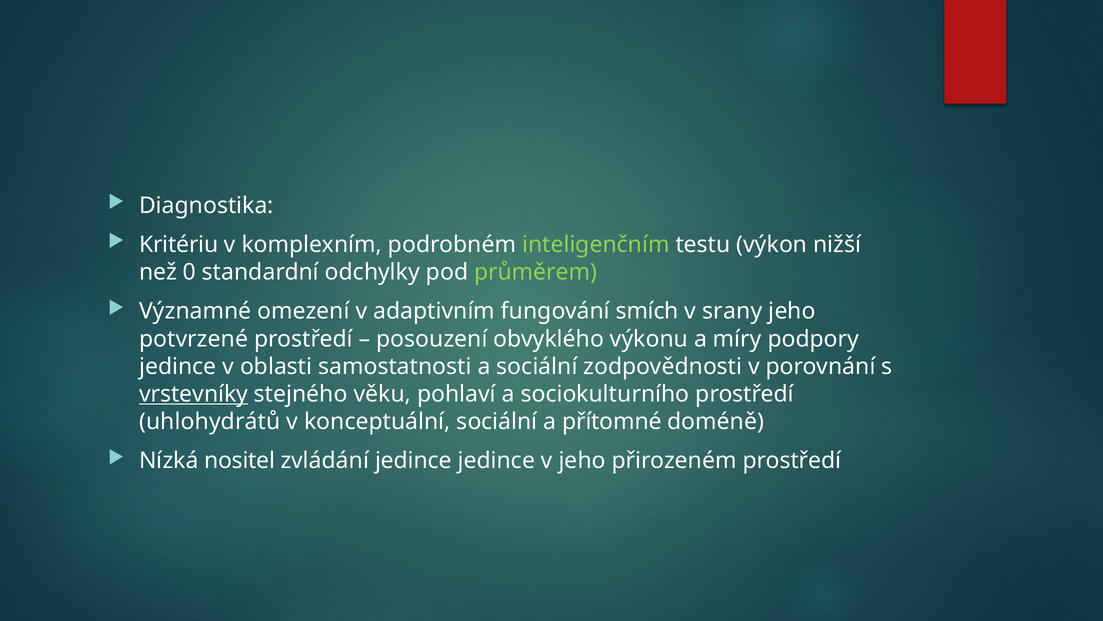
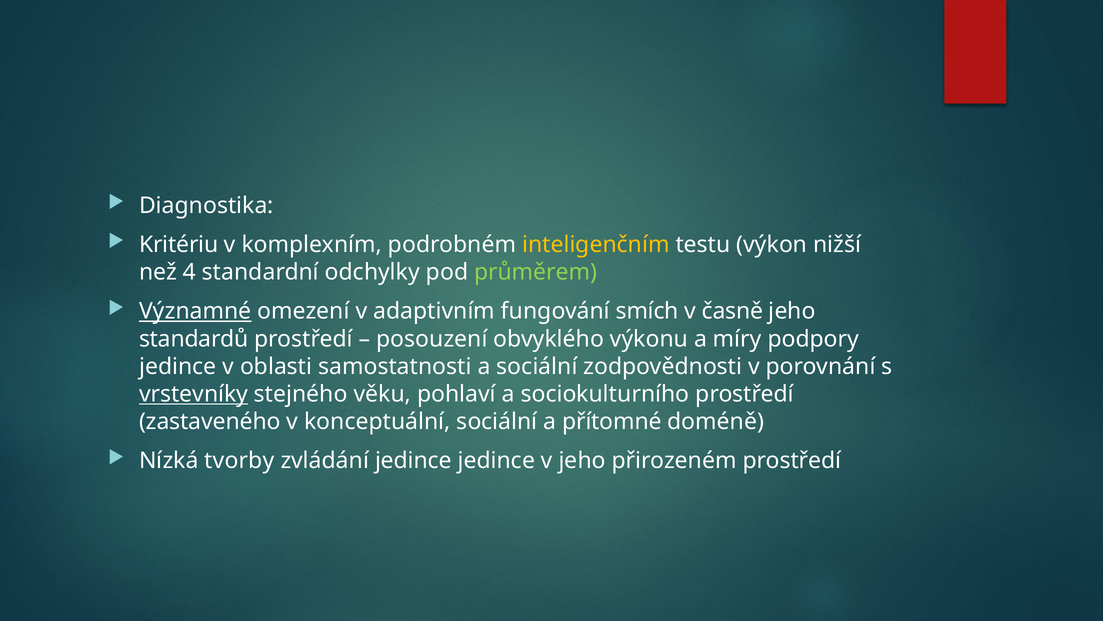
inteligenčním colour: light green -> yellow (596, 244)
0: 0 -> 4 (189, 272)
Významné underline: none -> present (195, 311)
srany: srany -> časně (732, 311)
potvrzené: potvrzené -> standardů (194, 339)
uhlohydrátů: uhlohydrátů -> zastaveného (210, 421)
nositel: nositel -> tvorby (239, 460)
